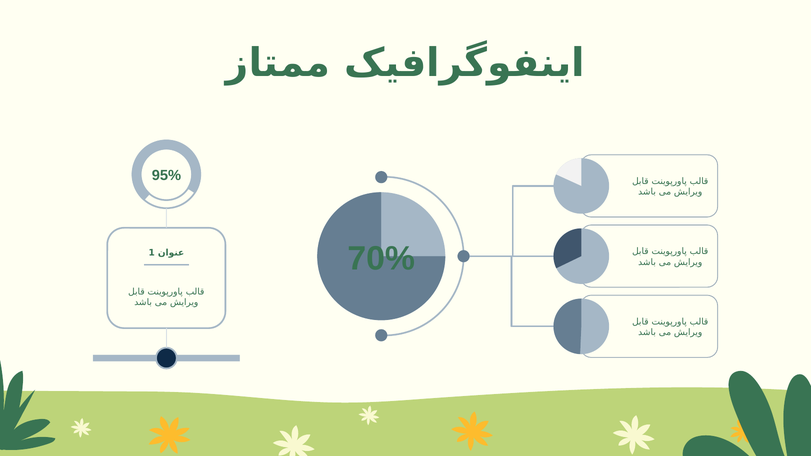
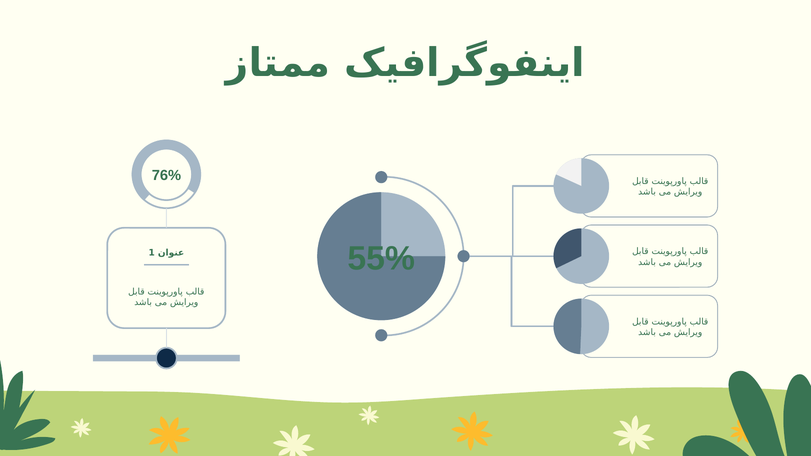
95%: 95% -> 76% (166, 175)
70%: 70% -> 55% (381, 259)
